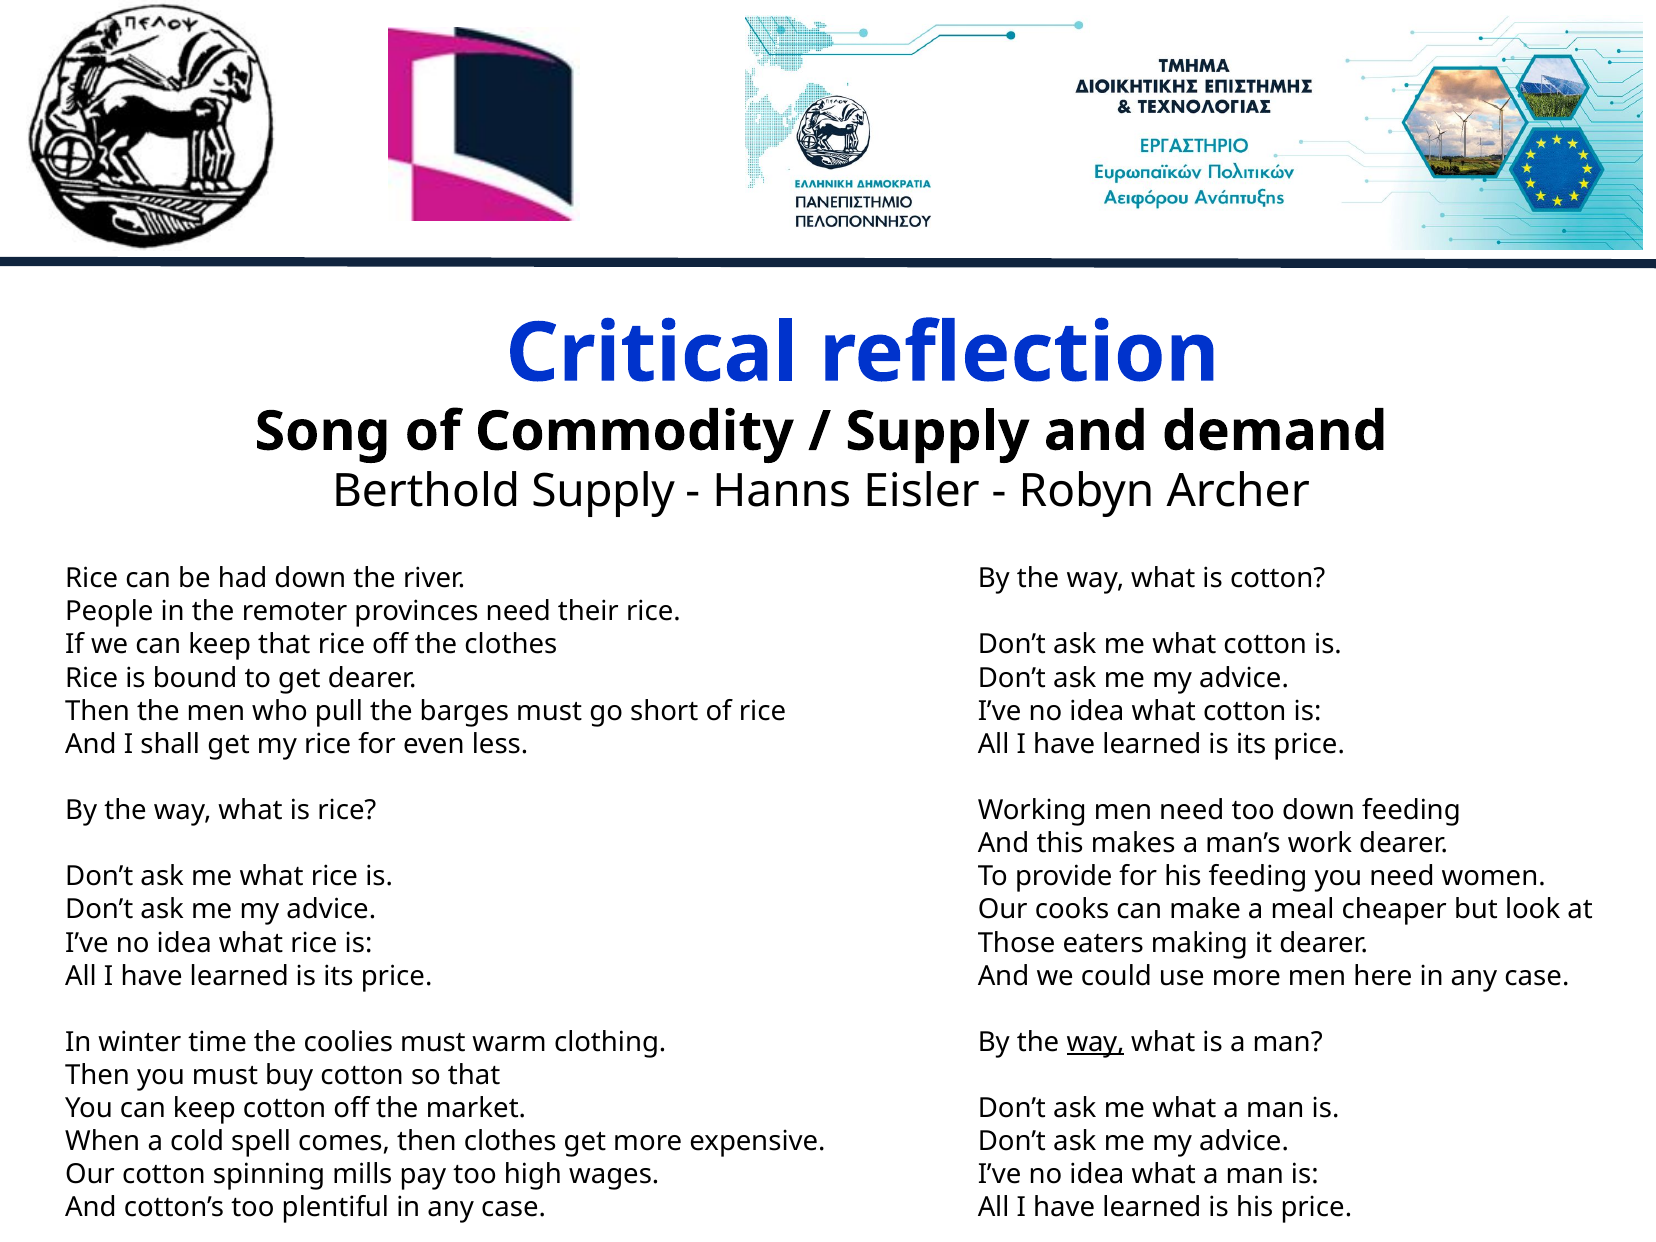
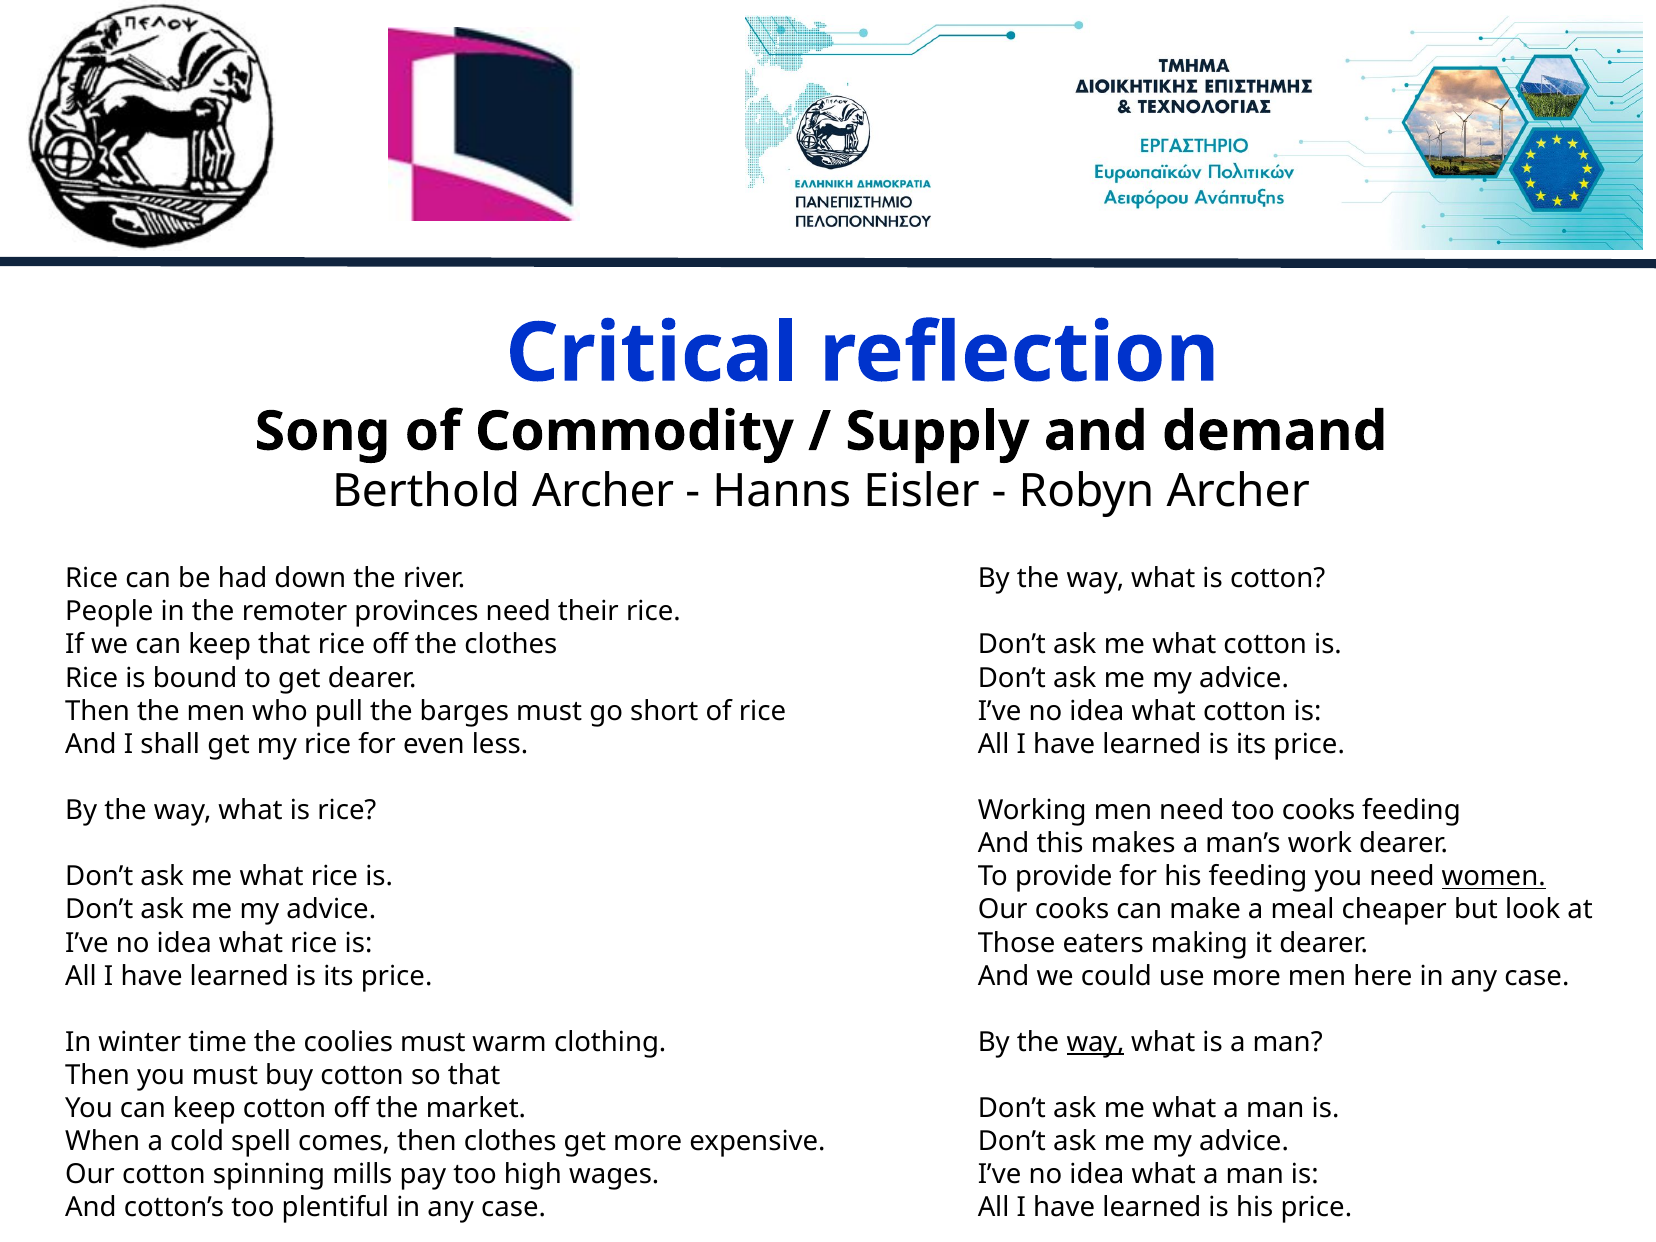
Berthold Supply: Supply -> Archer (603, 492)
too down: down -> cooks (1319, 810)
women underline: none -> present (1494, 877)
